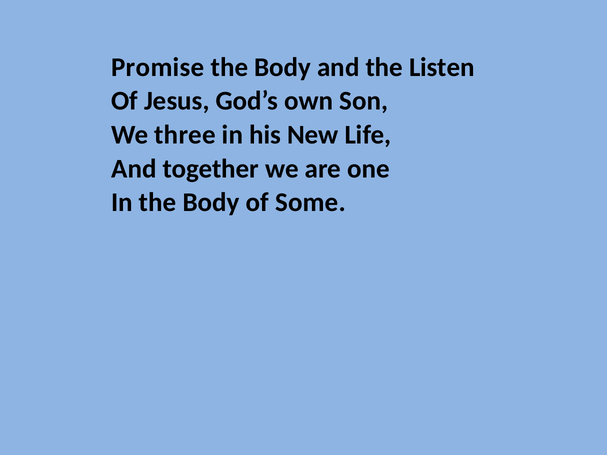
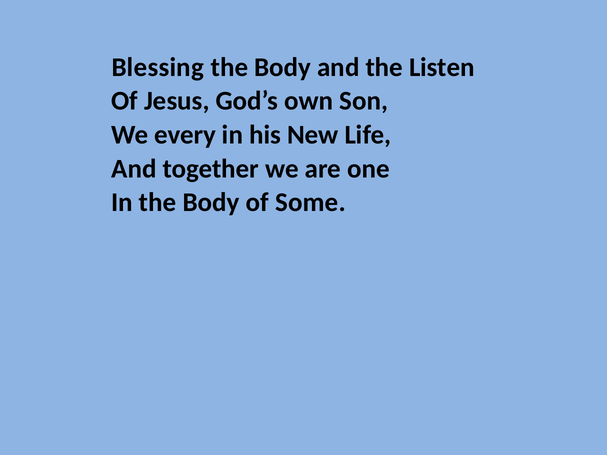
Promise: Promise -> Blessing (158, 67)
three: three -> every (185, 135)
